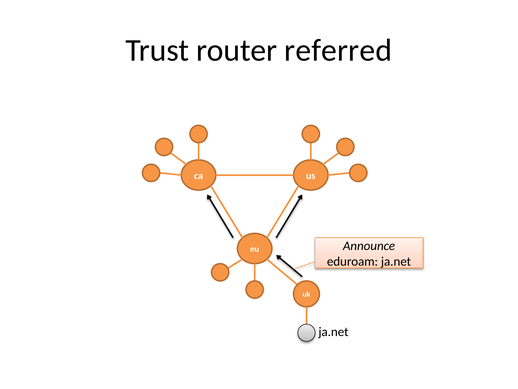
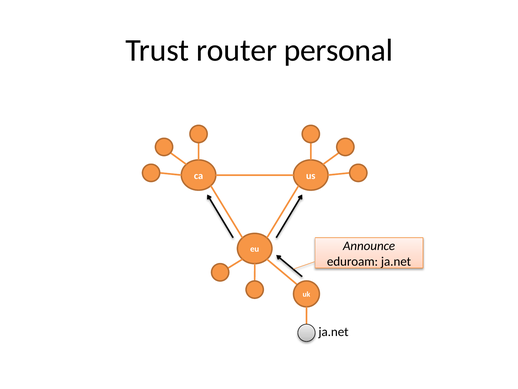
referred: referred -> personal (338, 50)
